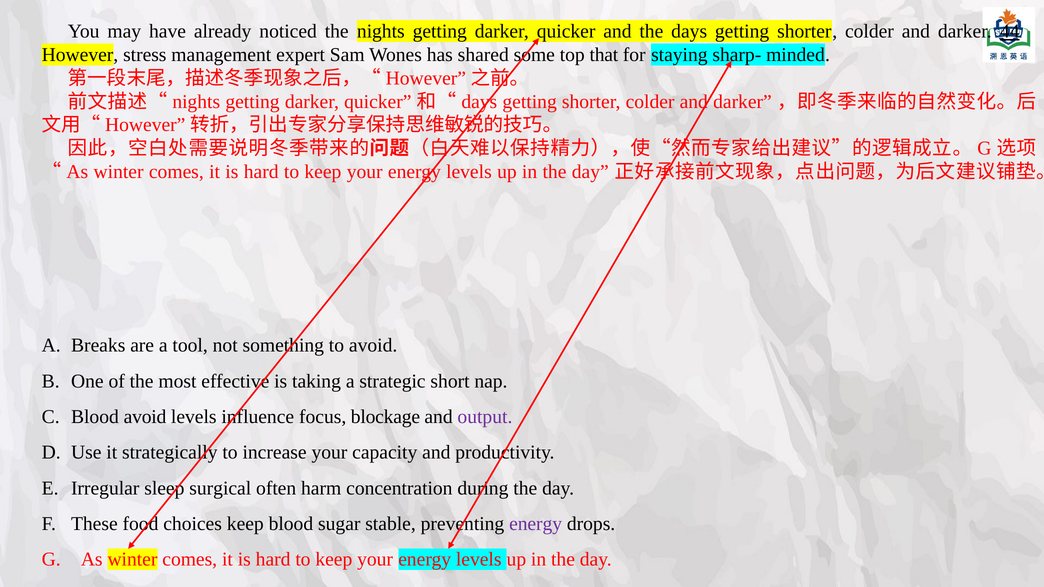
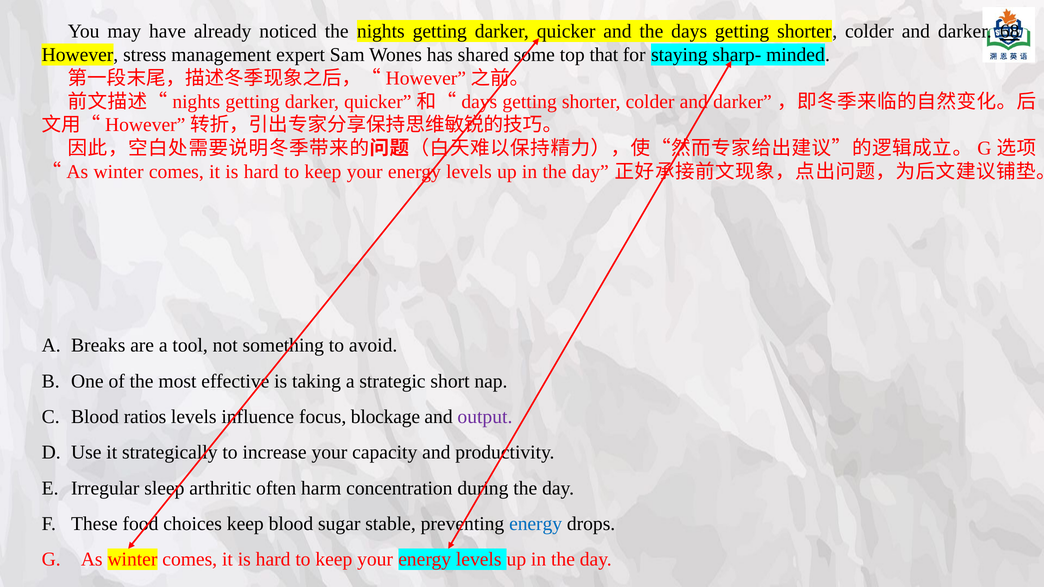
44: 44 -> 68 (1010, 31)
Blood avoid: avoid -> ratios (145, 417)
surgical: surgical -> arthritic (220, 488)
energy colour: purple -> blue (536, 524)
